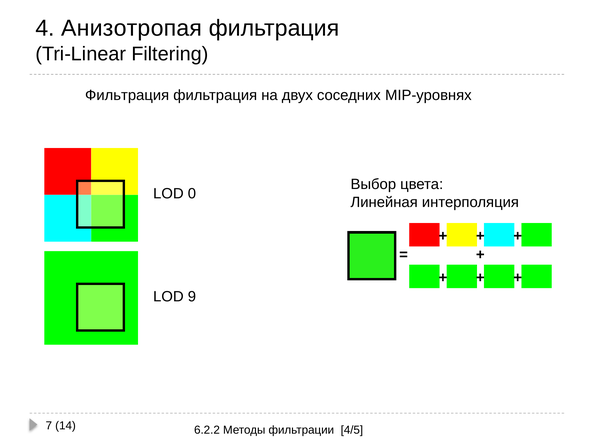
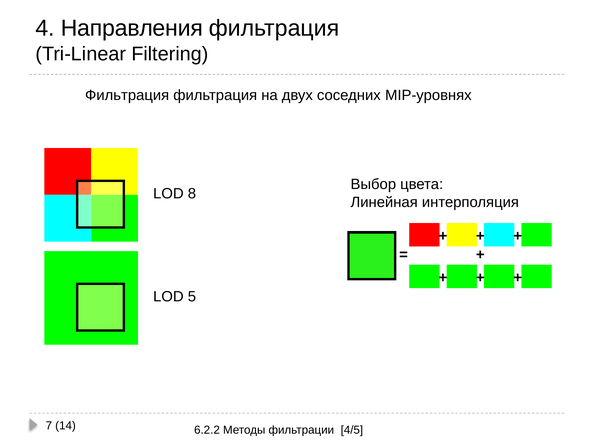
Анизотропая: Анизотропая -> Направления (132, 28)
0: 0 -> 8 (192, 194)
9: 9 -> 5 (192, 296)
